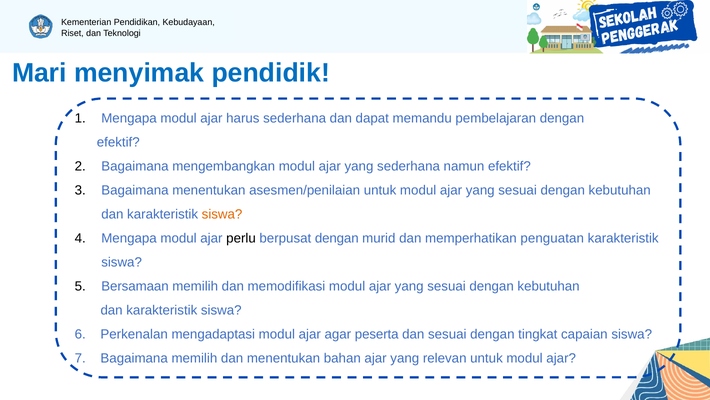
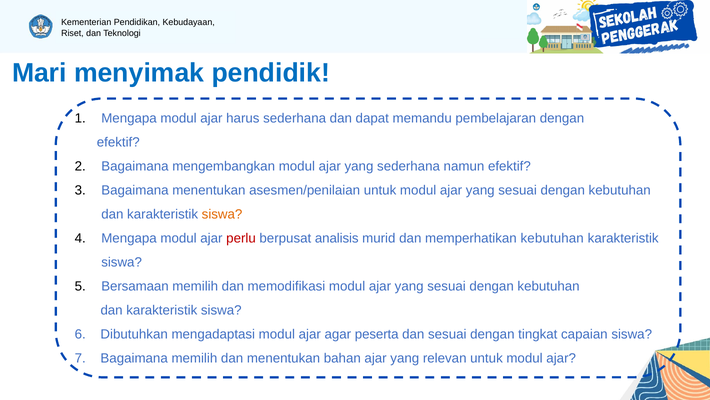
perlu colour: black -> red (241, 238)
berpusat dengan: dengan -> analisis (337, 238)
memperhatikan penguatan: penguatan -> kebutuhan (552, 238)
Perkenalan: Perkenalan -> Dibutuhkan (134, 334)
